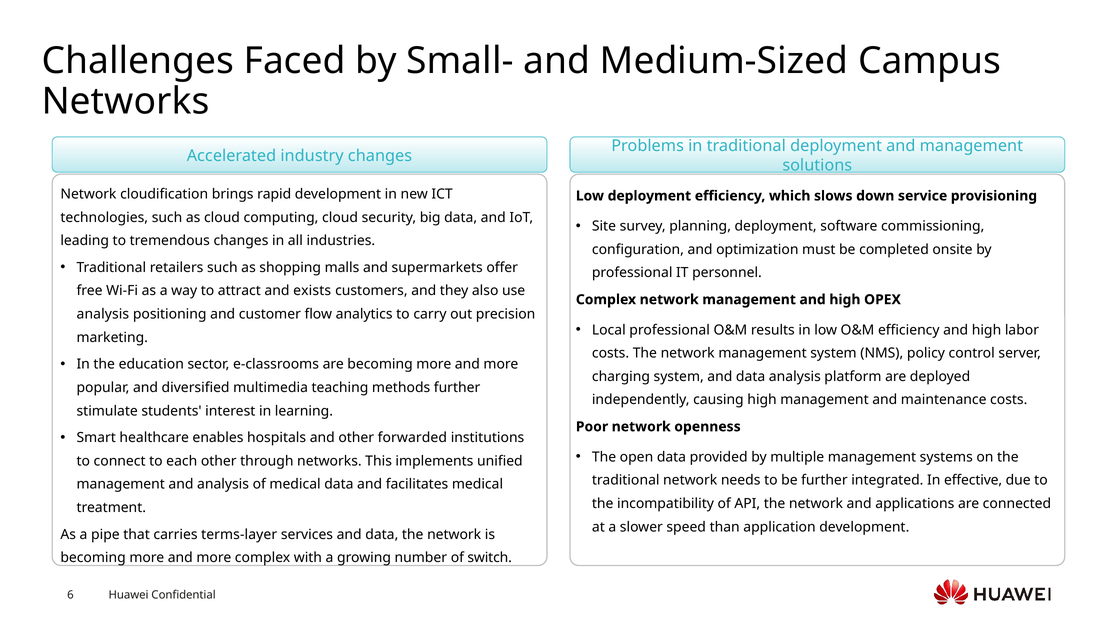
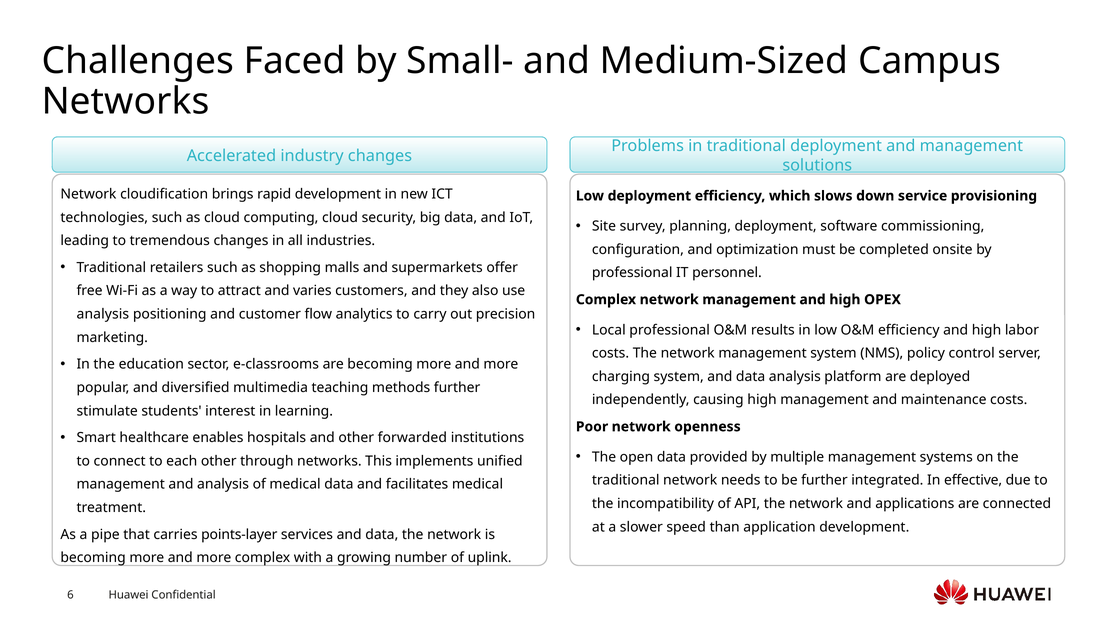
exists: exists -> varies (312, 291)
terms-layer: terms-layer -> points-layer (239, 534)
switch: switch -> uplink (490, 557)
